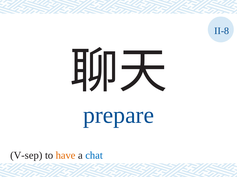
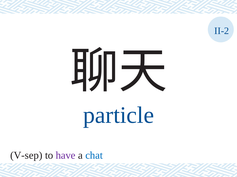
II-8: II-8 -> II-2 (222, 31)
prepare: prepare -> particle (119, 116)
have colour: orange -> purple (66, 156)
